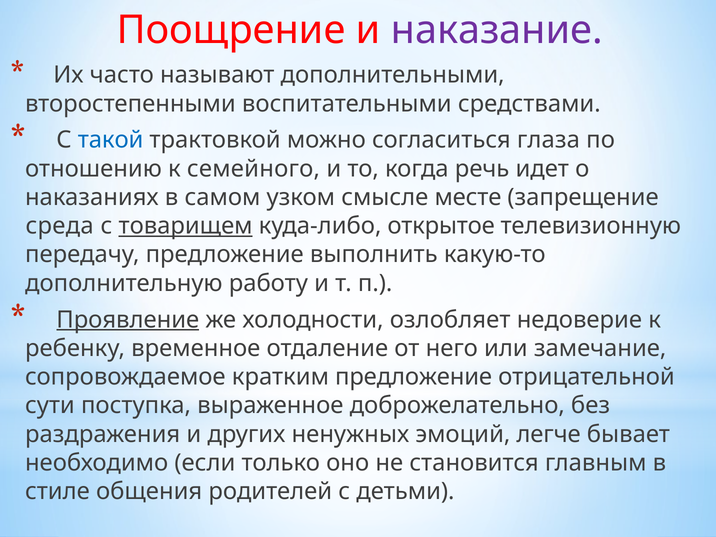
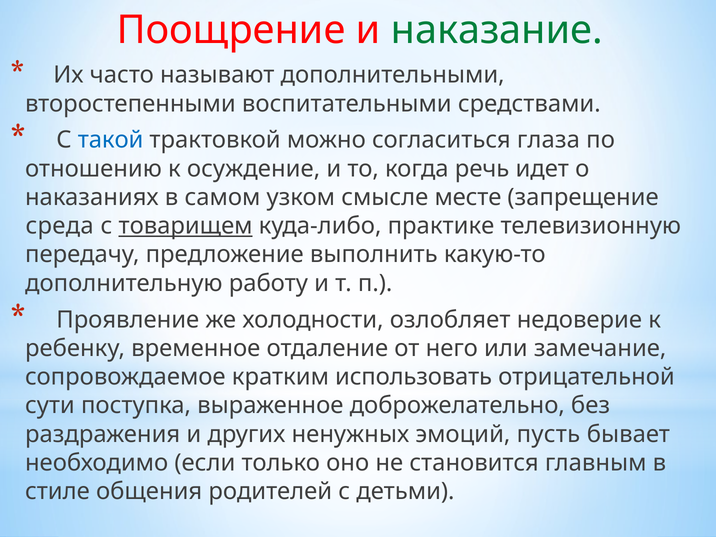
наказание colour: purple -> green (497, 30)
семейного: семейного -> осуждение (254, 169)
открытое: открытое -> практике (441, 226)
Проявление underline: present -> none (128, 320)
кратким предложение: предложение -> использовать (414, 377)
легче: легче -> пусть (548, 434)
